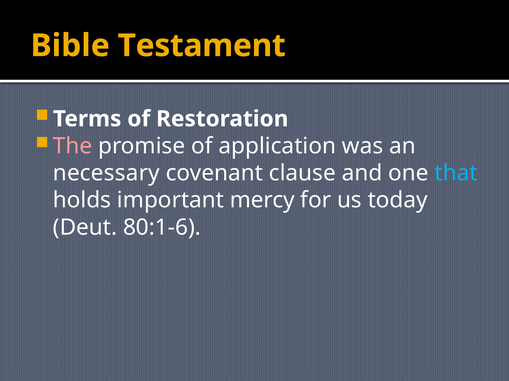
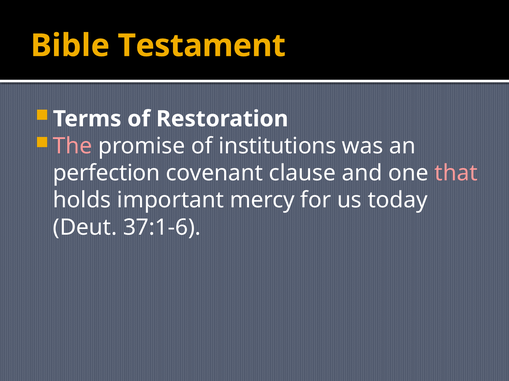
application: application -> institutions (277, 146)
necessary: necessary -> perfection (107, 173)
that colour: light blue -> pink (456, 173)
80:1-6: 80:1-6 -> 37:1-6 (162, 228)
